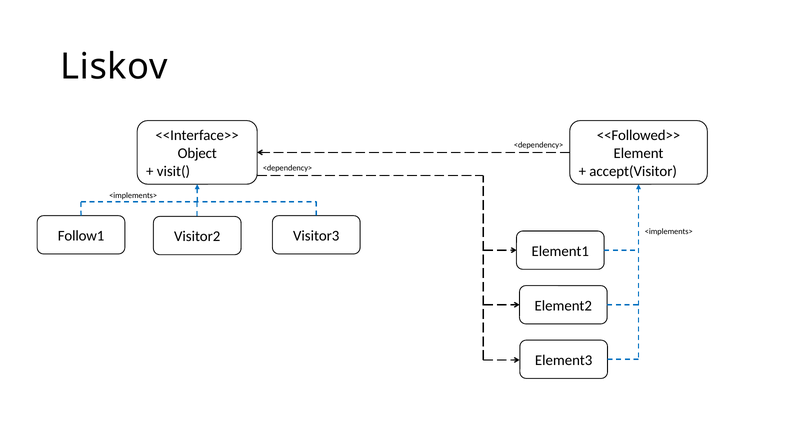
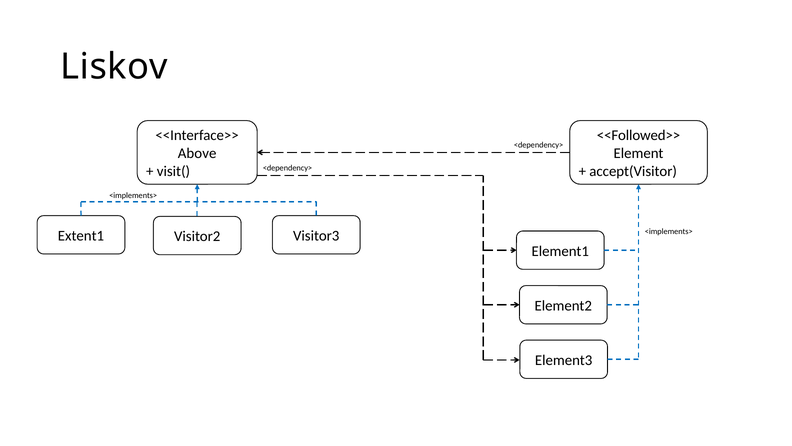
Object: Object -> Above (197, 153)
Follow1: Follow1 -> Extent1 (81, 236)
